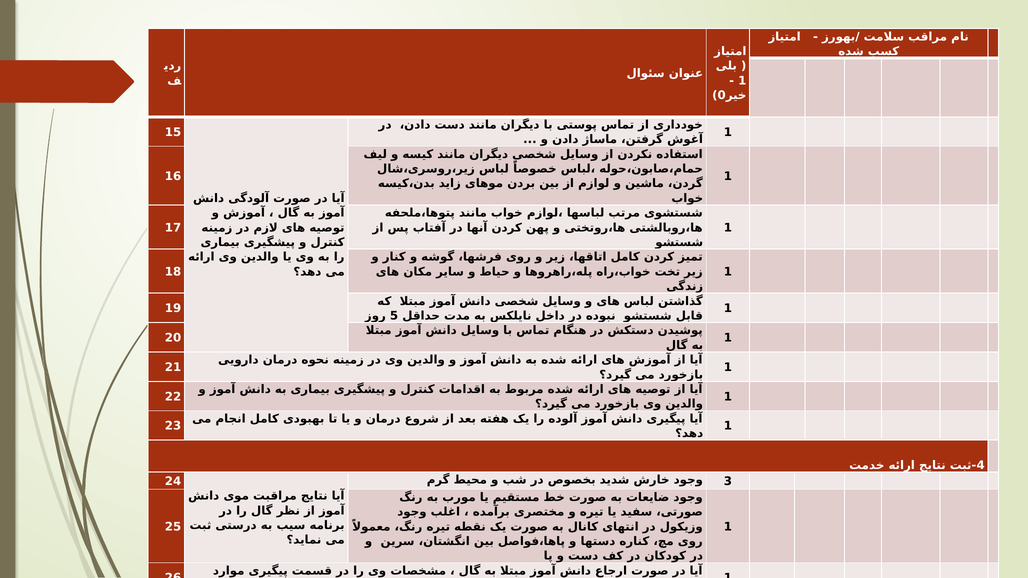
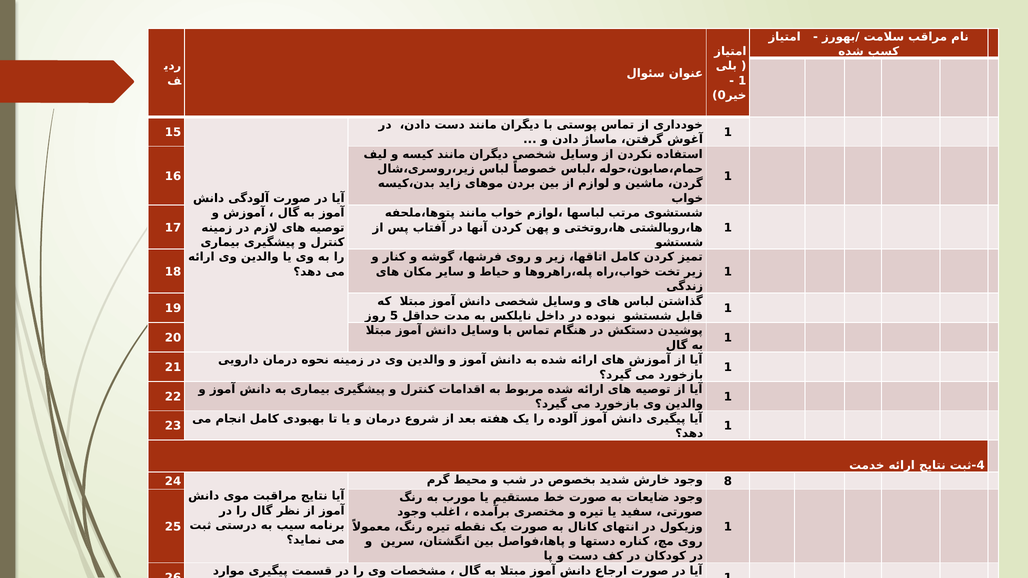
3: 3 -> 8 (728, 482)
